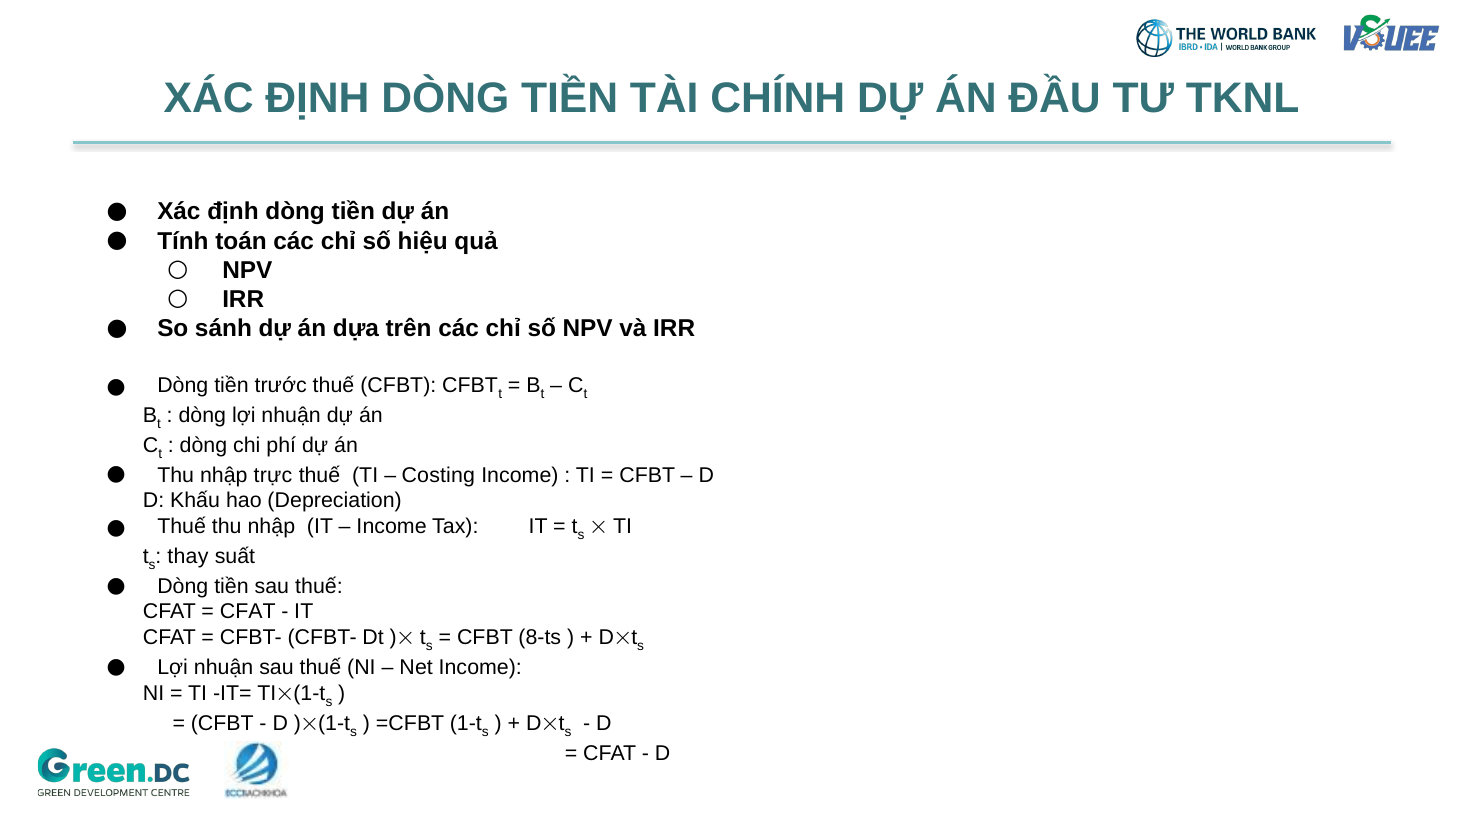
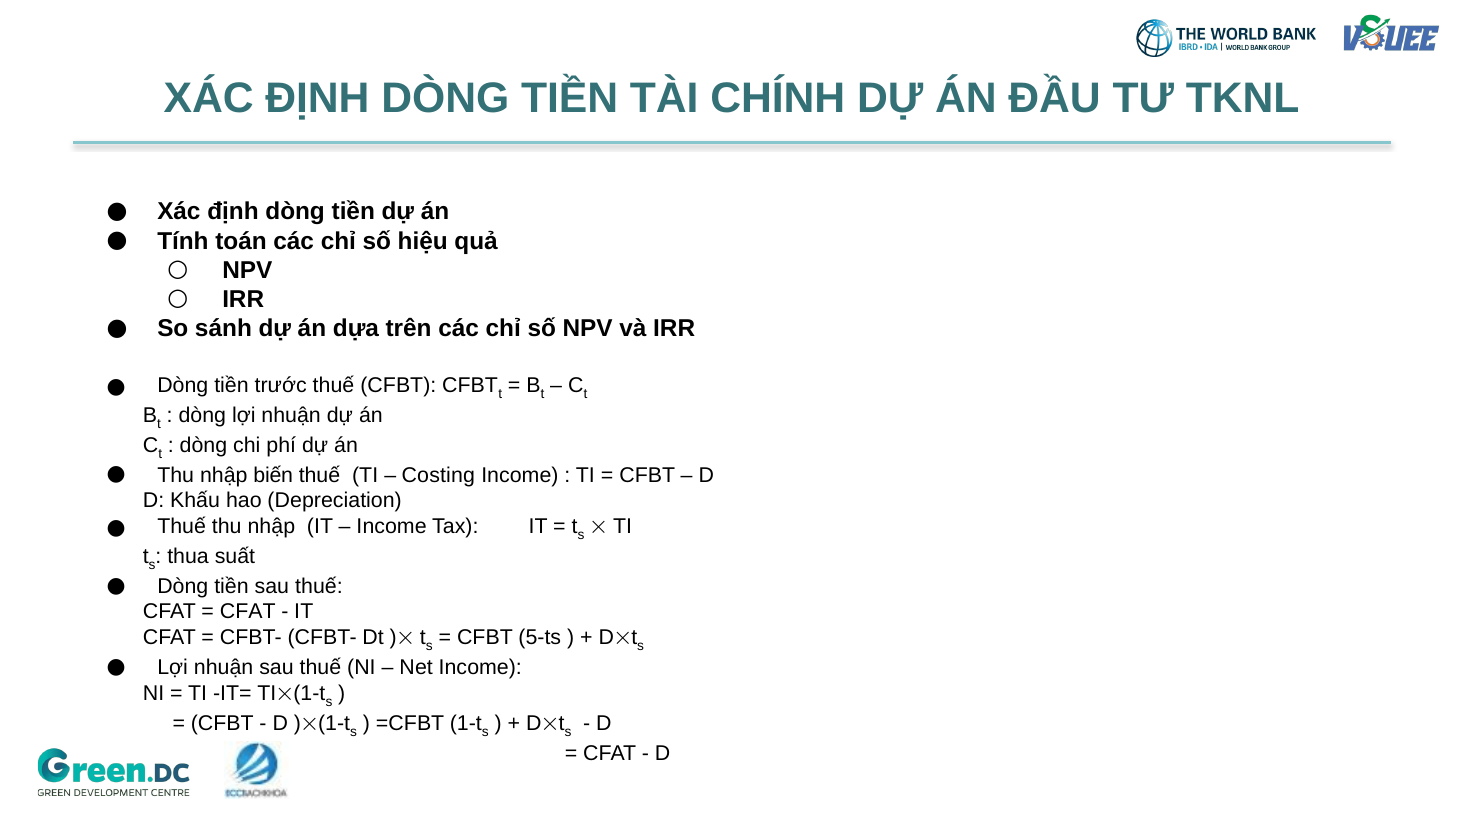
trực: trực -> biến (273, 475)
thay: thay -> thua (188, 557)
8-ts: 8-ts -> 5-ts (540, 638)
